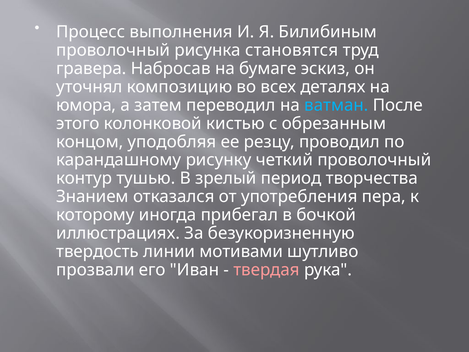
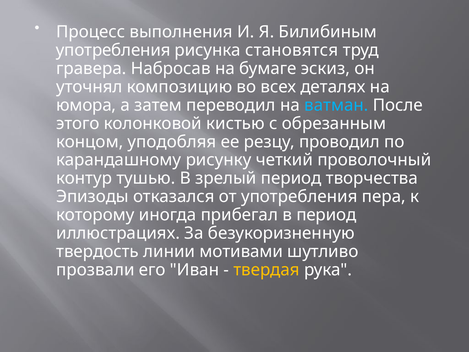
проволочный: проволочный -> употребления (113, 50)
Знанием: Знанием -> Эпизоды (92, 196)
в бочкой: бочкой -> период (326, 215)
твердая colour: pink -> yellow (267, 270)
